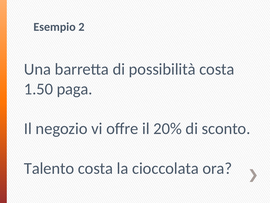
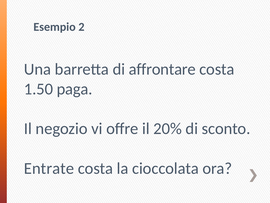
possibilità: possibilità -> affrontare (162, 69)
Talento: Talento -> Entrate (49, 168)
